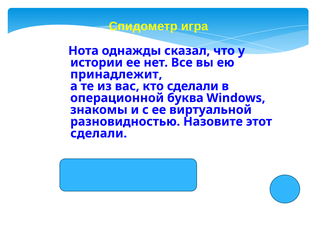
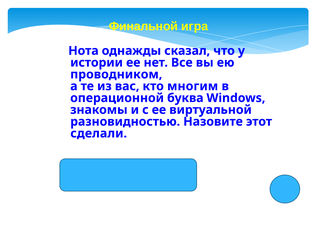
Спидометр: Спидометр -> Финальной (143, 26)
принадлежит: принадлежит -> проводником (116, 74)
кто сделали: сделали -> многим (193, 86)
